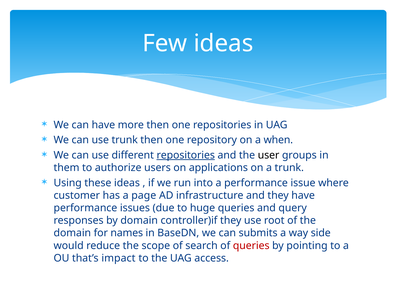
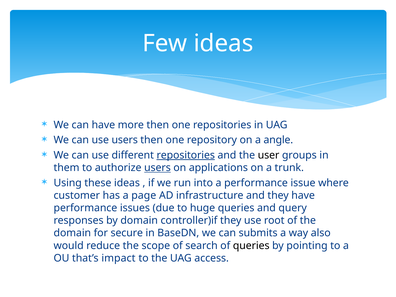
use trunk: trunk -> users (125, 140)
when: when -> angle (278, 140)
users underline: none -> present (157, 168)
names: names -> secure (127, 233)
side: side -> also (321, 233)
queries colour: red -> black (251, 246)
